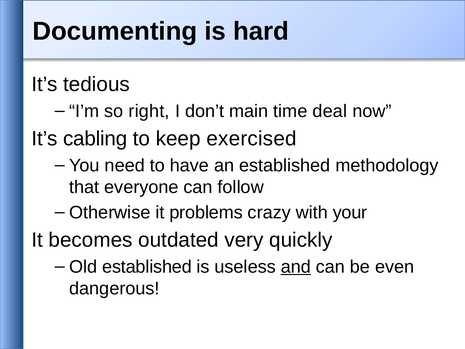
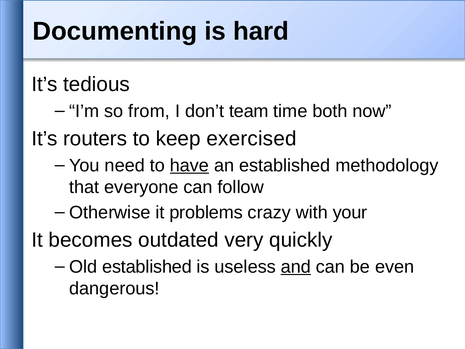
right: right -> from (149, 111)
main: main -> team (249, 111)
deal: deal -> both (330, 111)
cabling: cabling -> routers (95, 139)
have underline: none -> present (189, 165)
